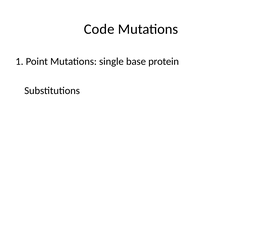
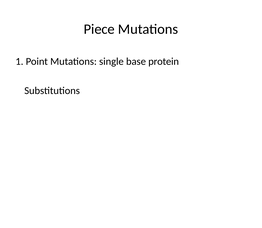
Code: Code -> Piece (99, 29)
